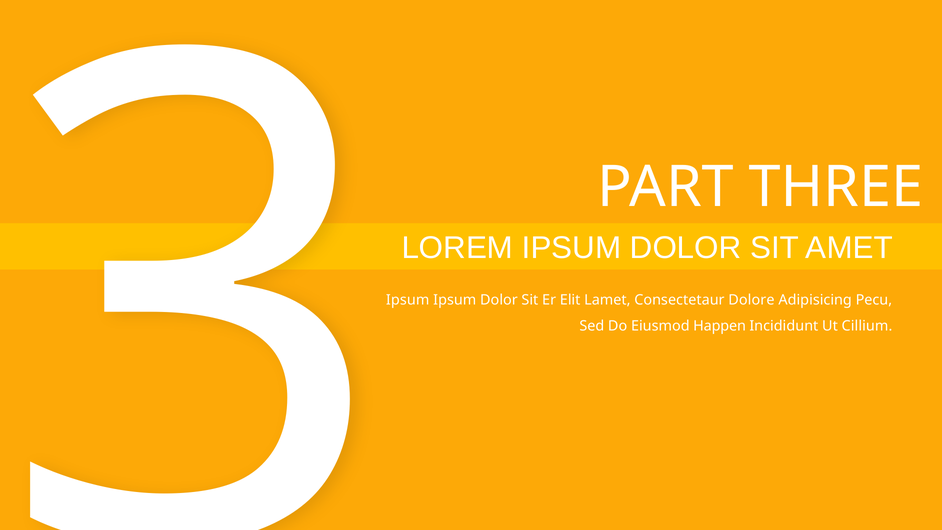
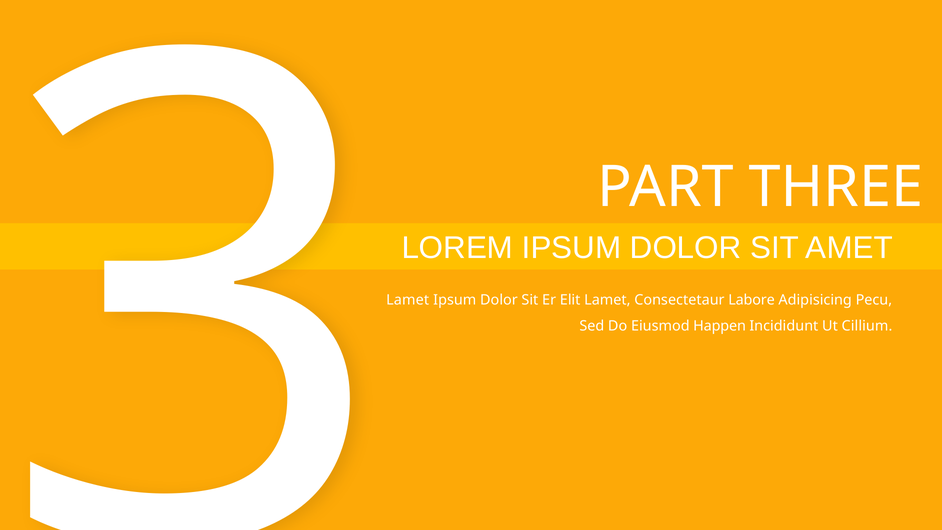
Ipsum: Ipsum -> Lamet (408, 300)
Dolore: Dolore -> Labore (752, 300)
